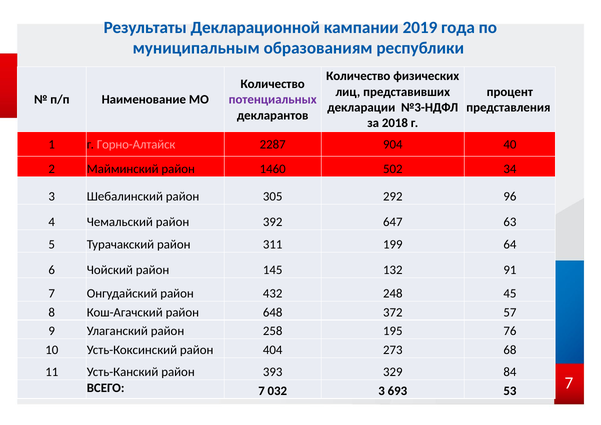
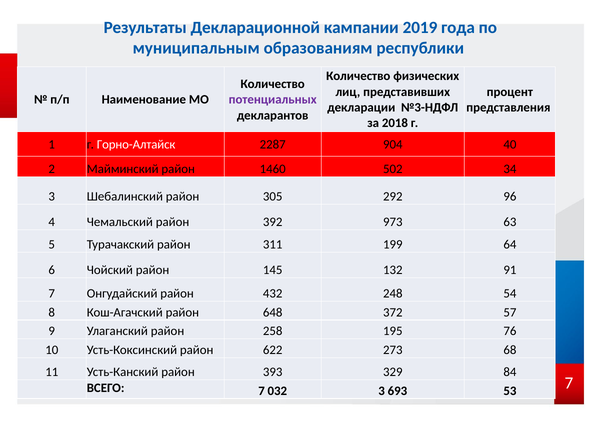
Горно-Алтайск colour: pink -> white (136, 144)
647: 647 -> 973 (393, 222)
45: 45 -> 54 (510, 293)
404: 404 -> 622 (273, 350)
